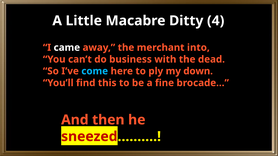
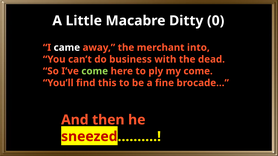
4: 4 -> 0 (216, 21)
come colour: light blue -> light green (95, 71)
my down: down -> come (198, 71)
